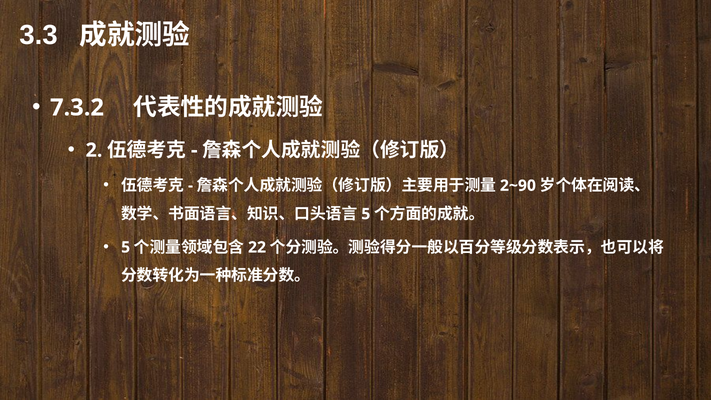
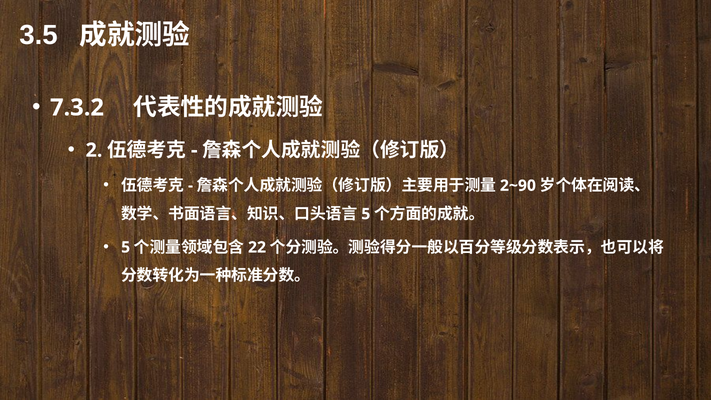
3.3: 3.3 -> 3.5 (38, 35)
